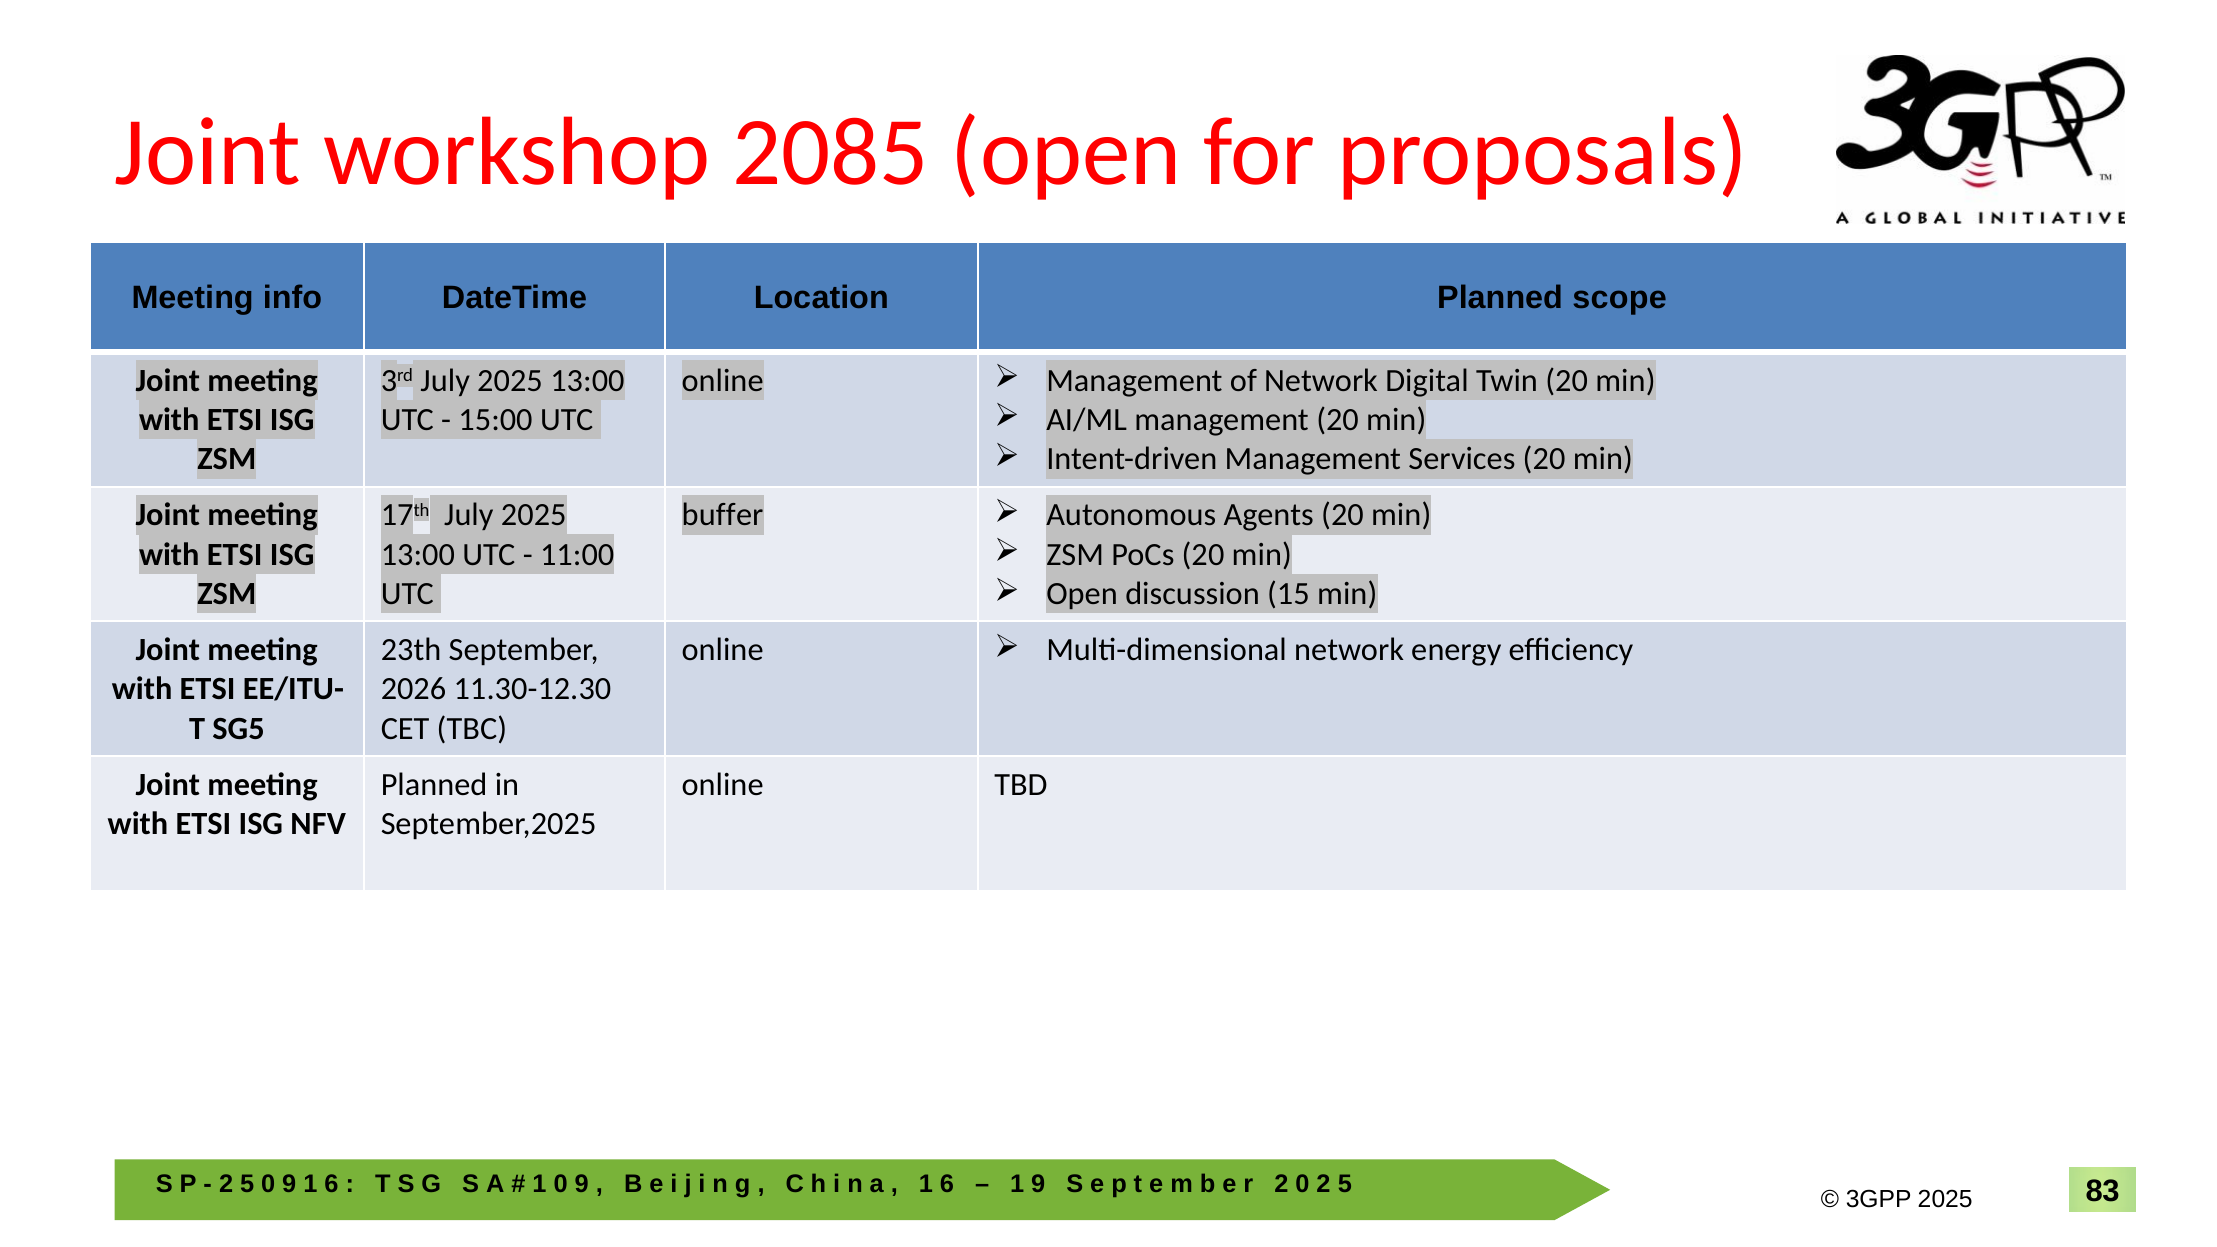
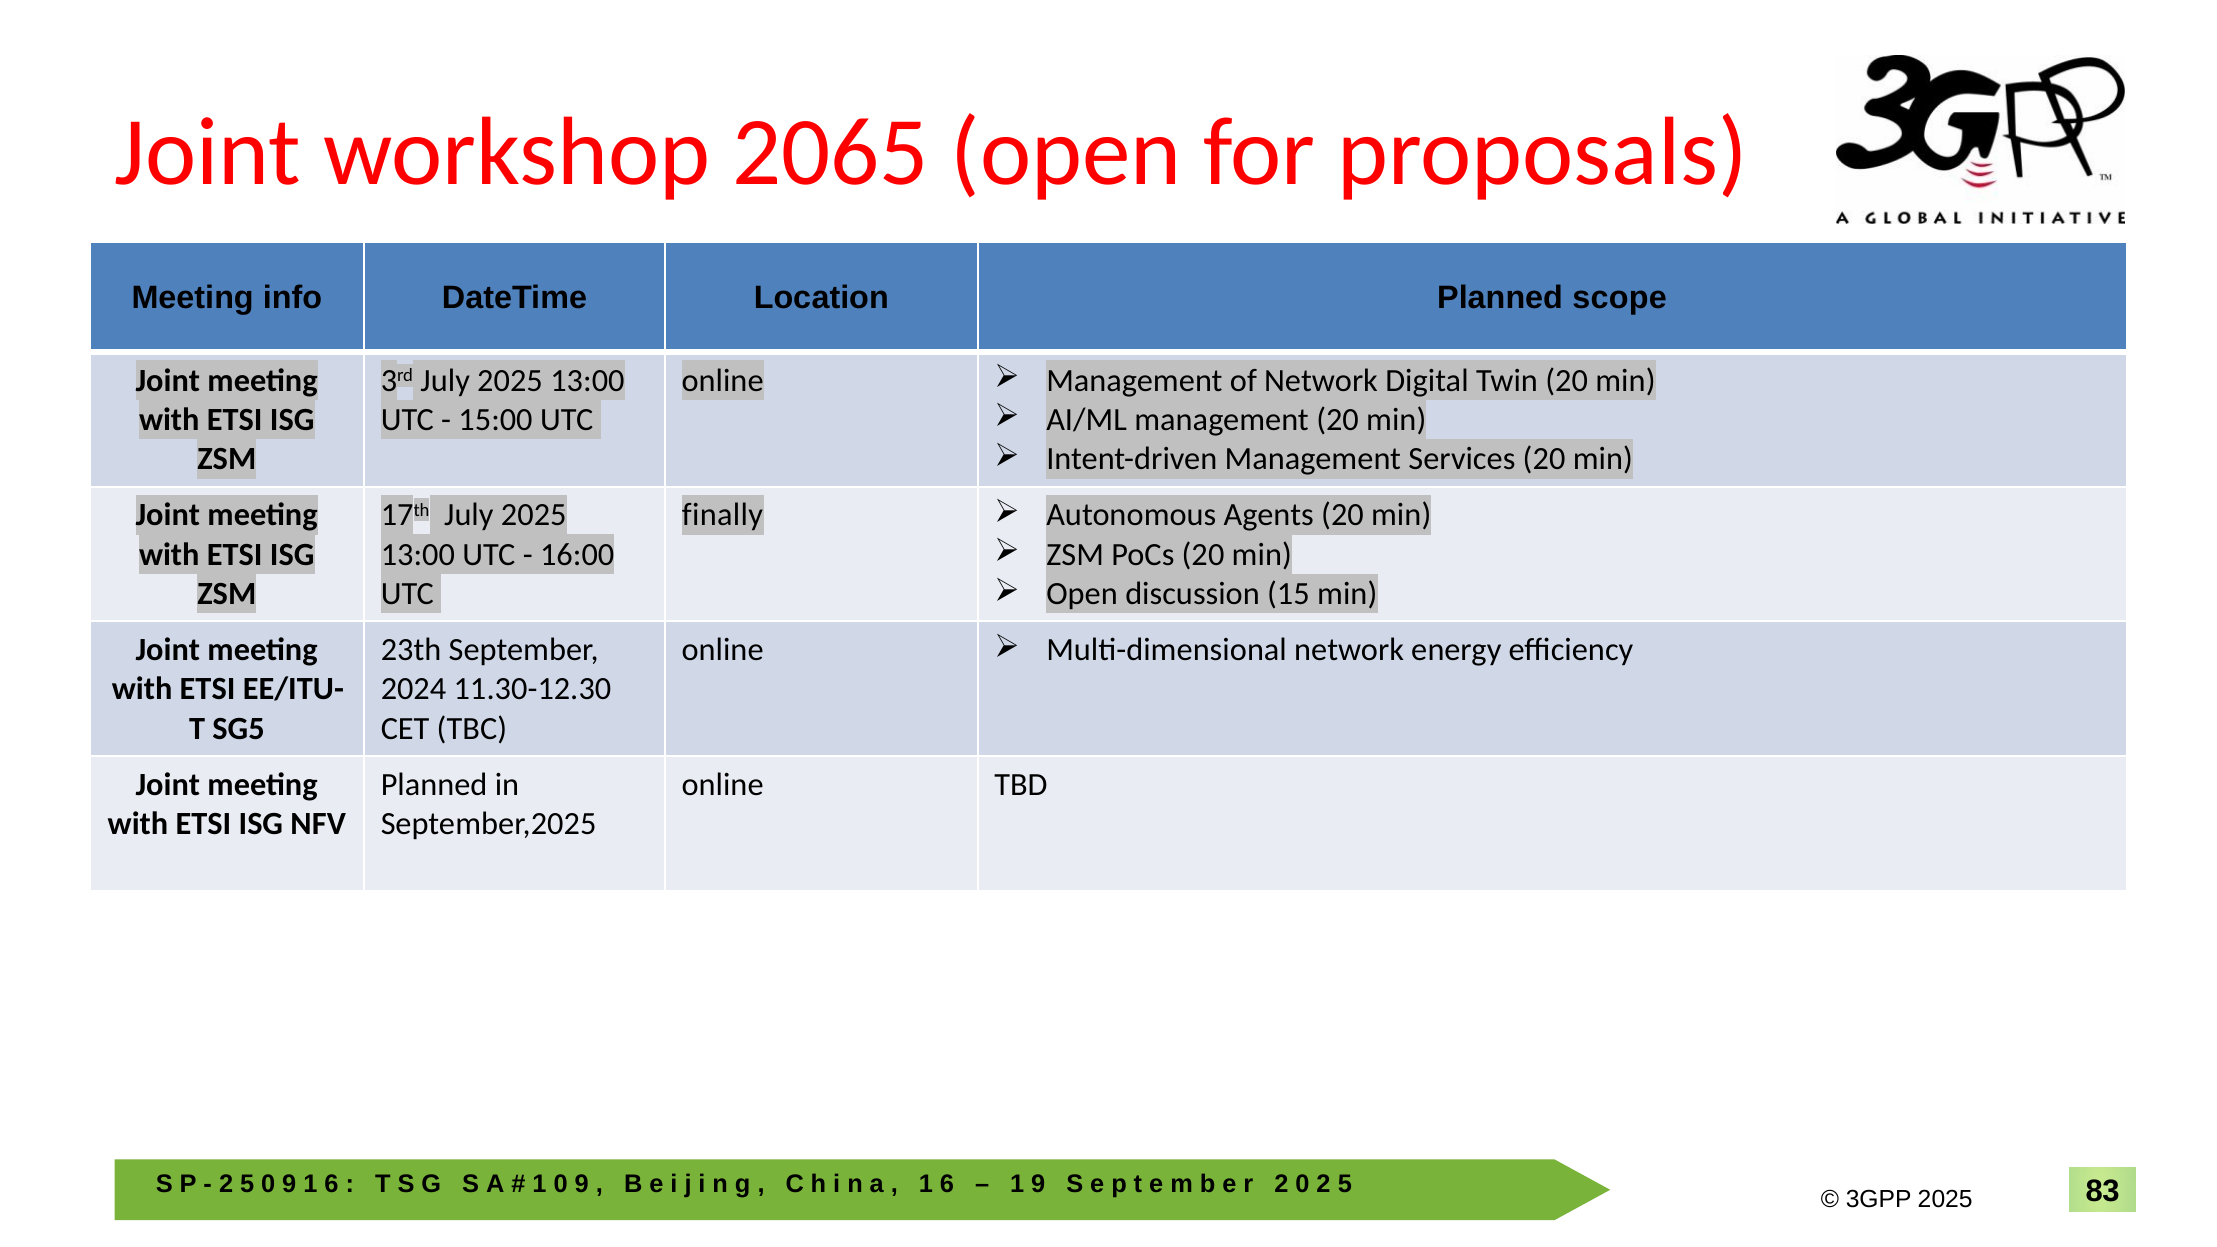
2085: 2085 -> 2065 (830, 152)
buffer: buffer -> finally (722, 515)
11:00: 11:00 -> 16:00 (577, 555)
2026: 2026 -> 2024 (413, 689)
